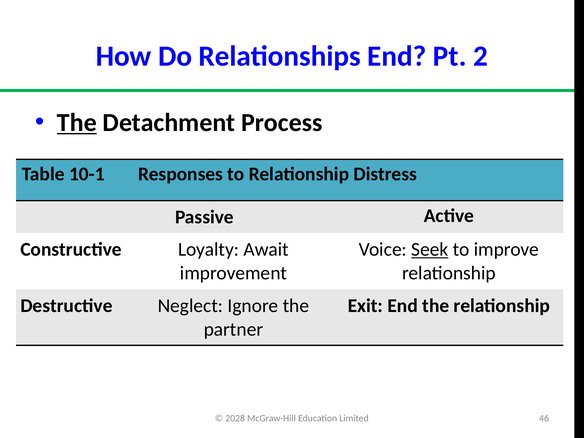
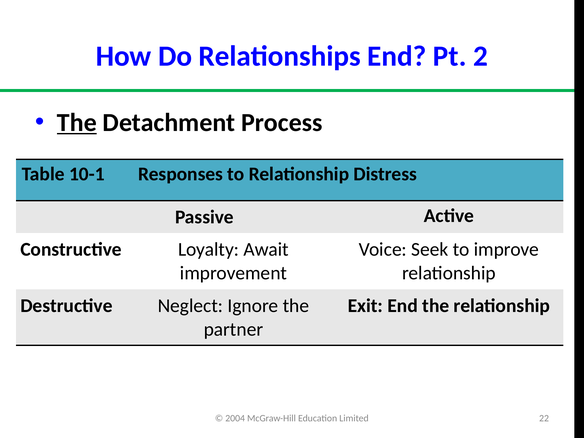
Seek underline: present -> none (430, 249)
2028: 2028 -> 2004 (235, 418)
46: 46 -> 22 (544, 418)
